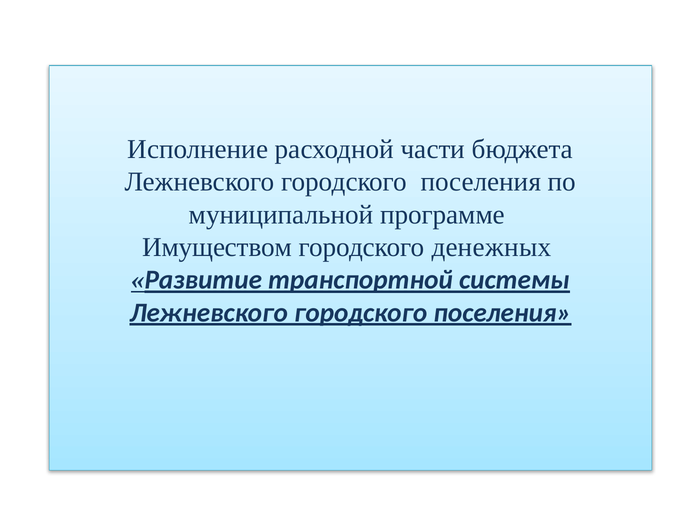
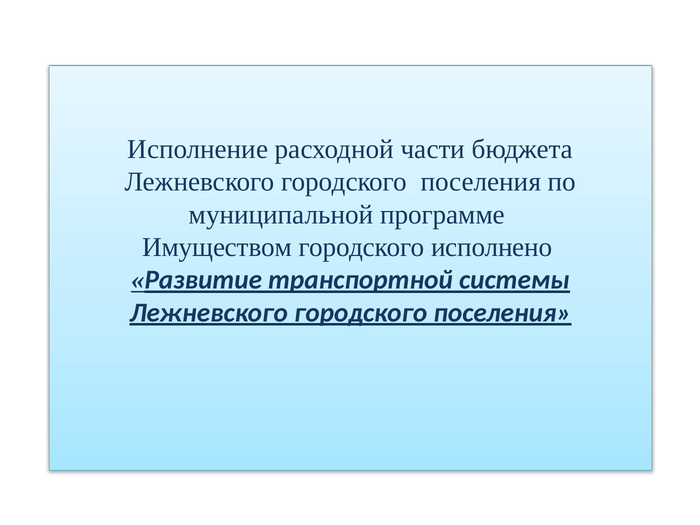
денежных: денежных -> исполнено (492, 247)
